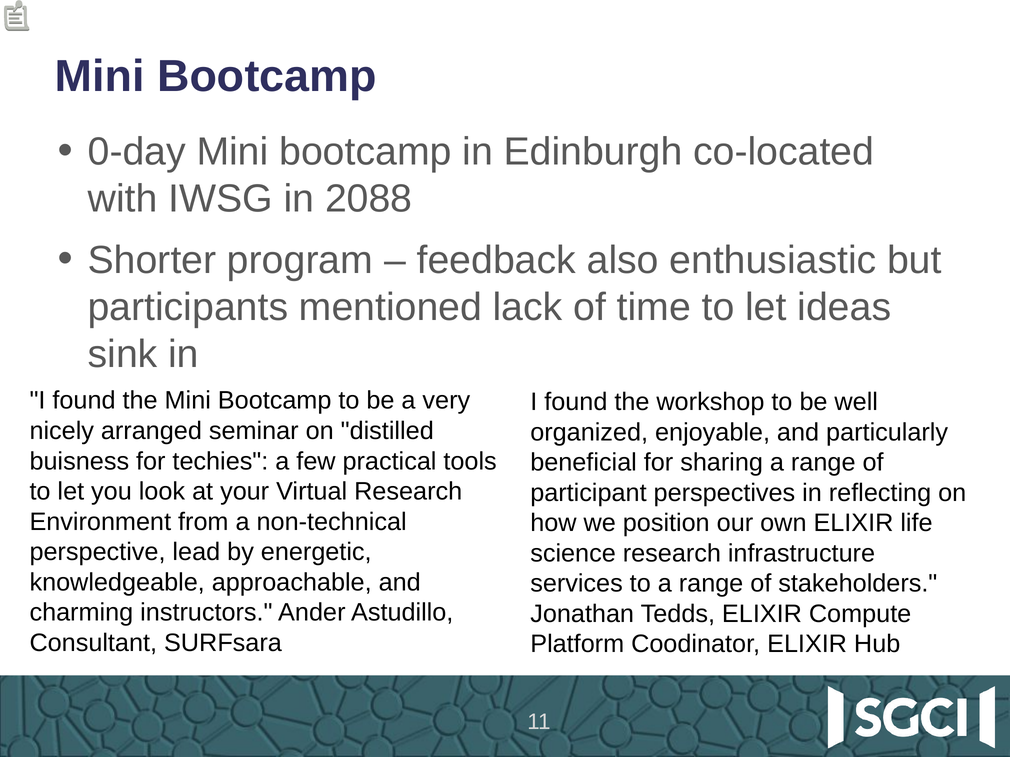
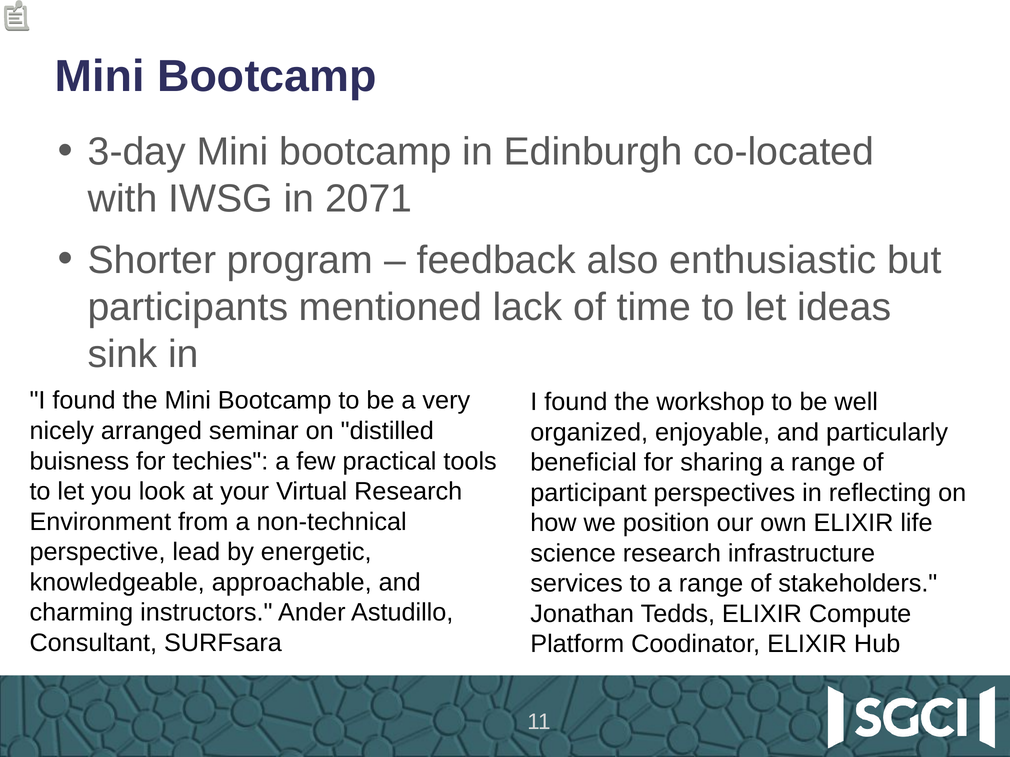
0-day: 0-day -> 3-day (137, 152)
2088: 2088 -> 2071 (369, 199)
